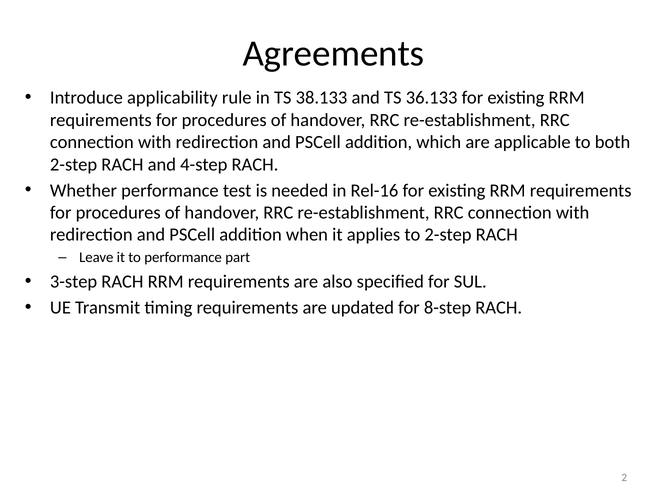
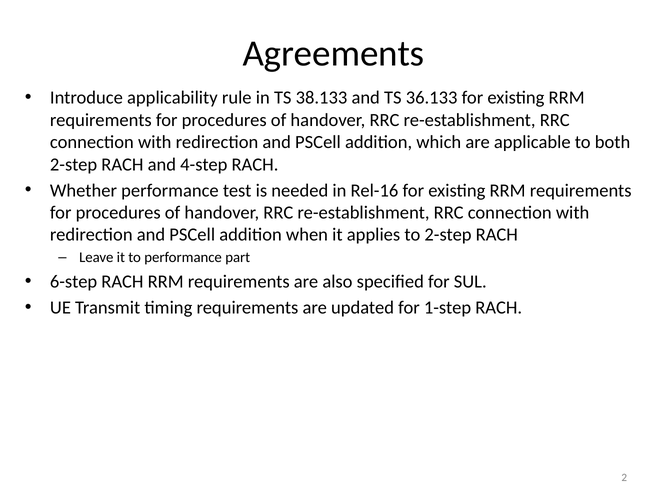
3-step: 3-step -> 6-step (74, 282)
8-step: 8-step -> 1-step (448, 308)
